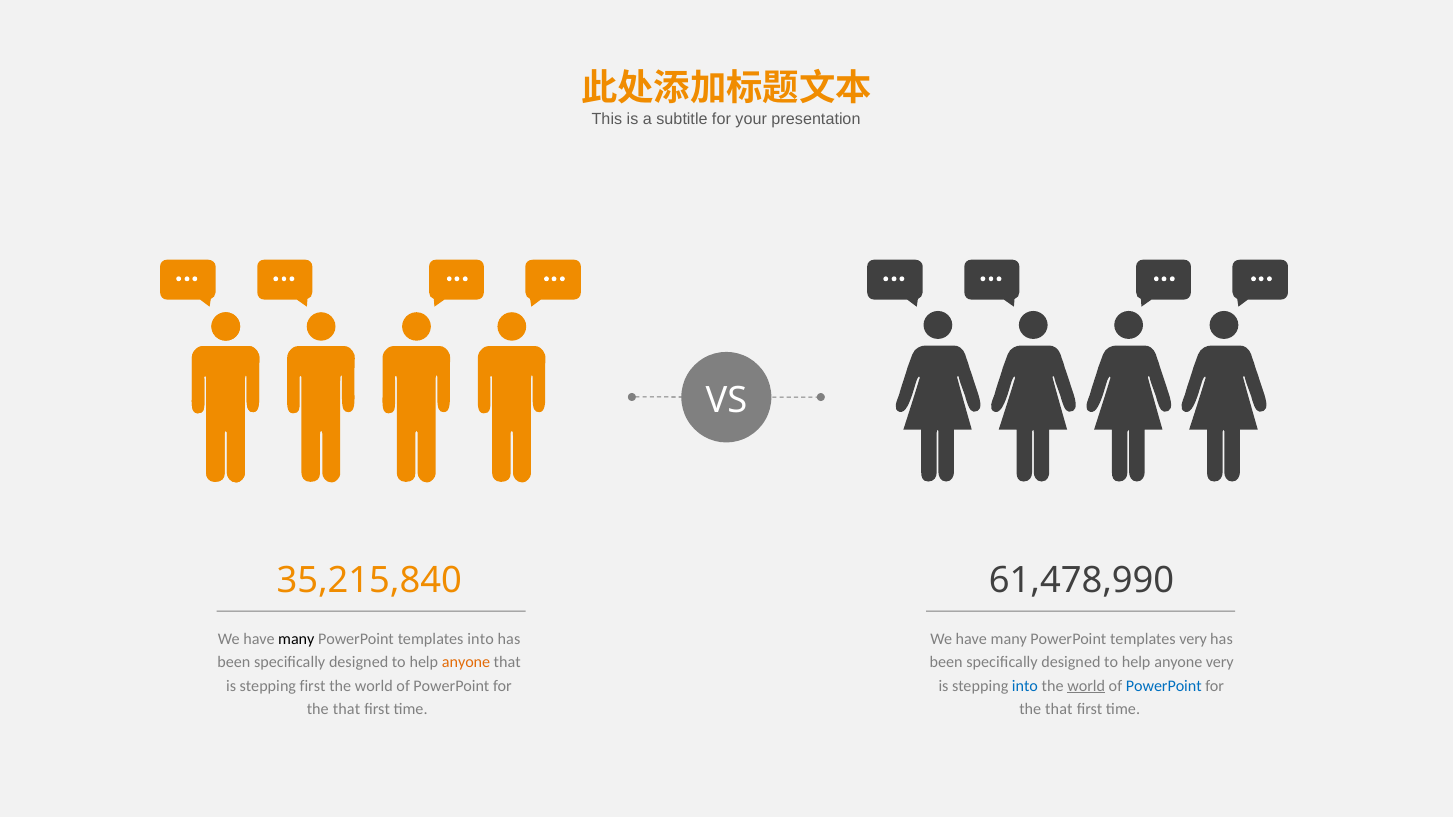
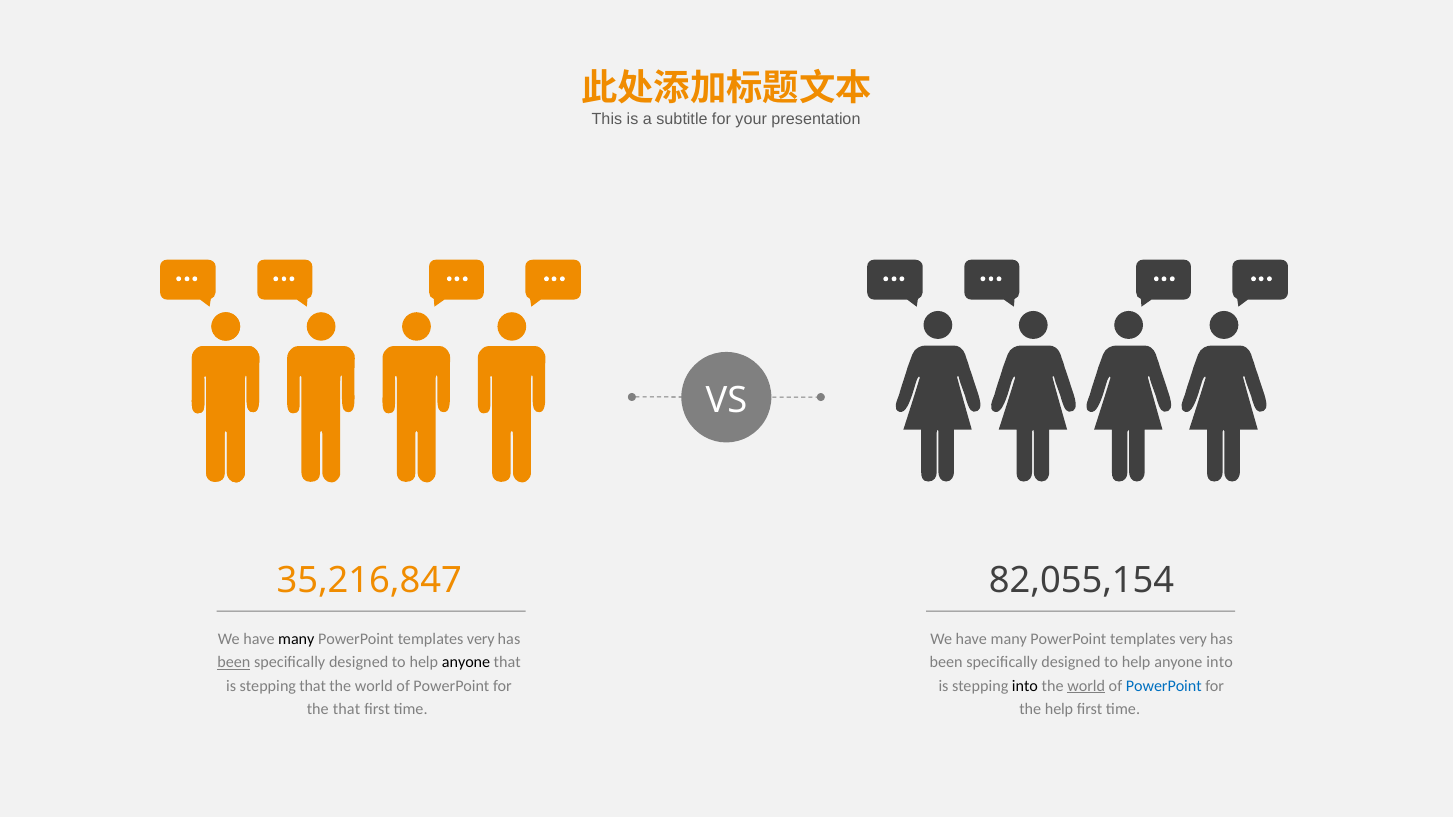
35,215,840: 35,215,840 -> 35,216,847 (369, 580)
61,478,990: 61,478,990 -> 82,055,154 (1082, 580)
into: into -> very (481, 639)
been underline: none -> present (234, 663)
anyone colour: orange -> black (466, 663)
anyone very: very -> into (1220, 663)
stepping first: first -> that (313, 686)
into colour: blue -> black (1025, 686)
that: that -> help (1059, 709)
